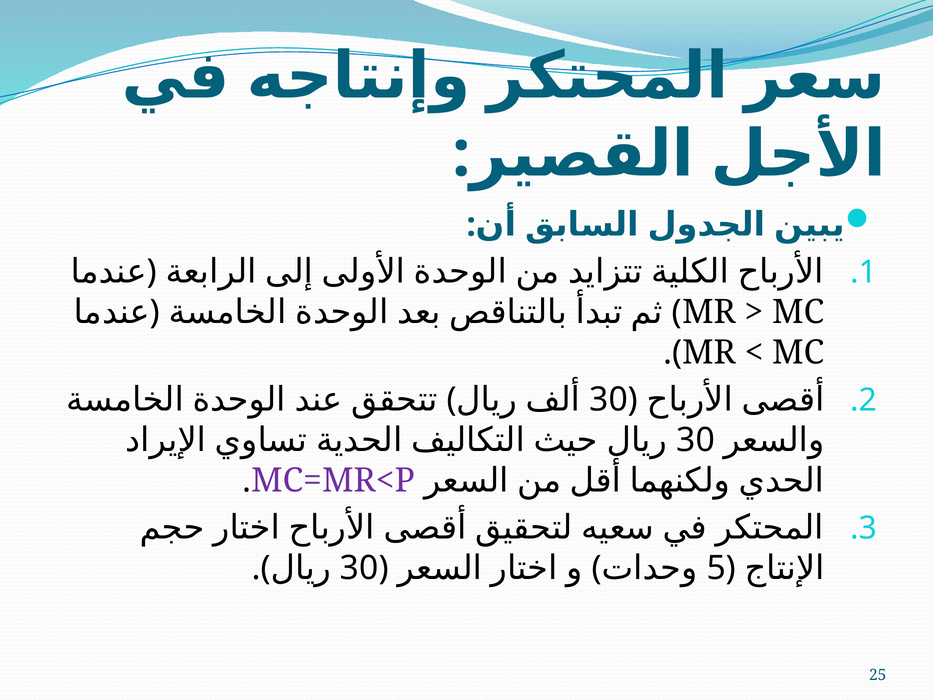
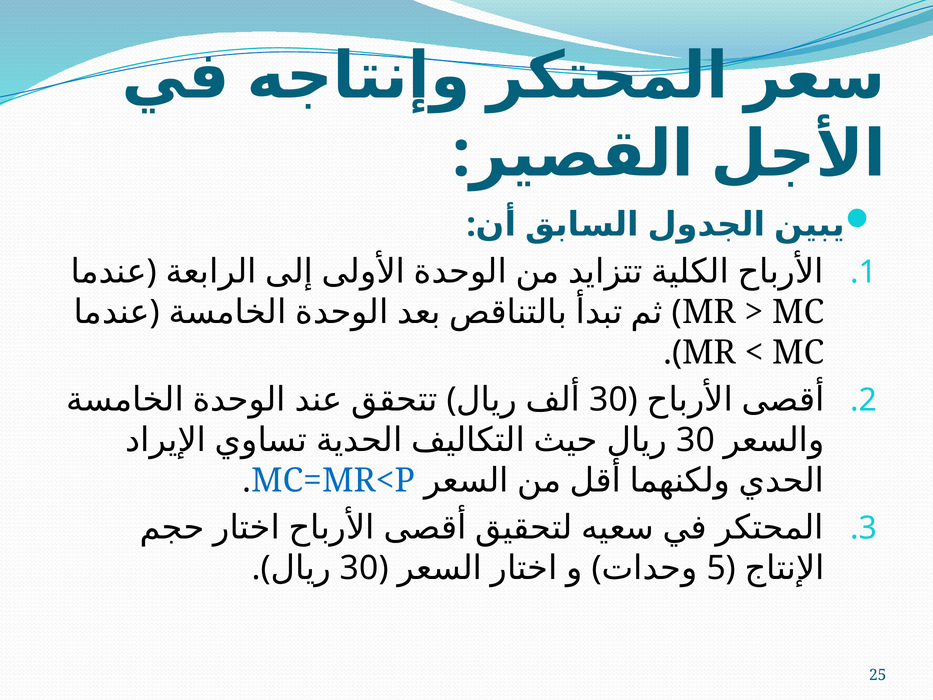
MC=MR<P colour: purple -> blue (333, 481)
